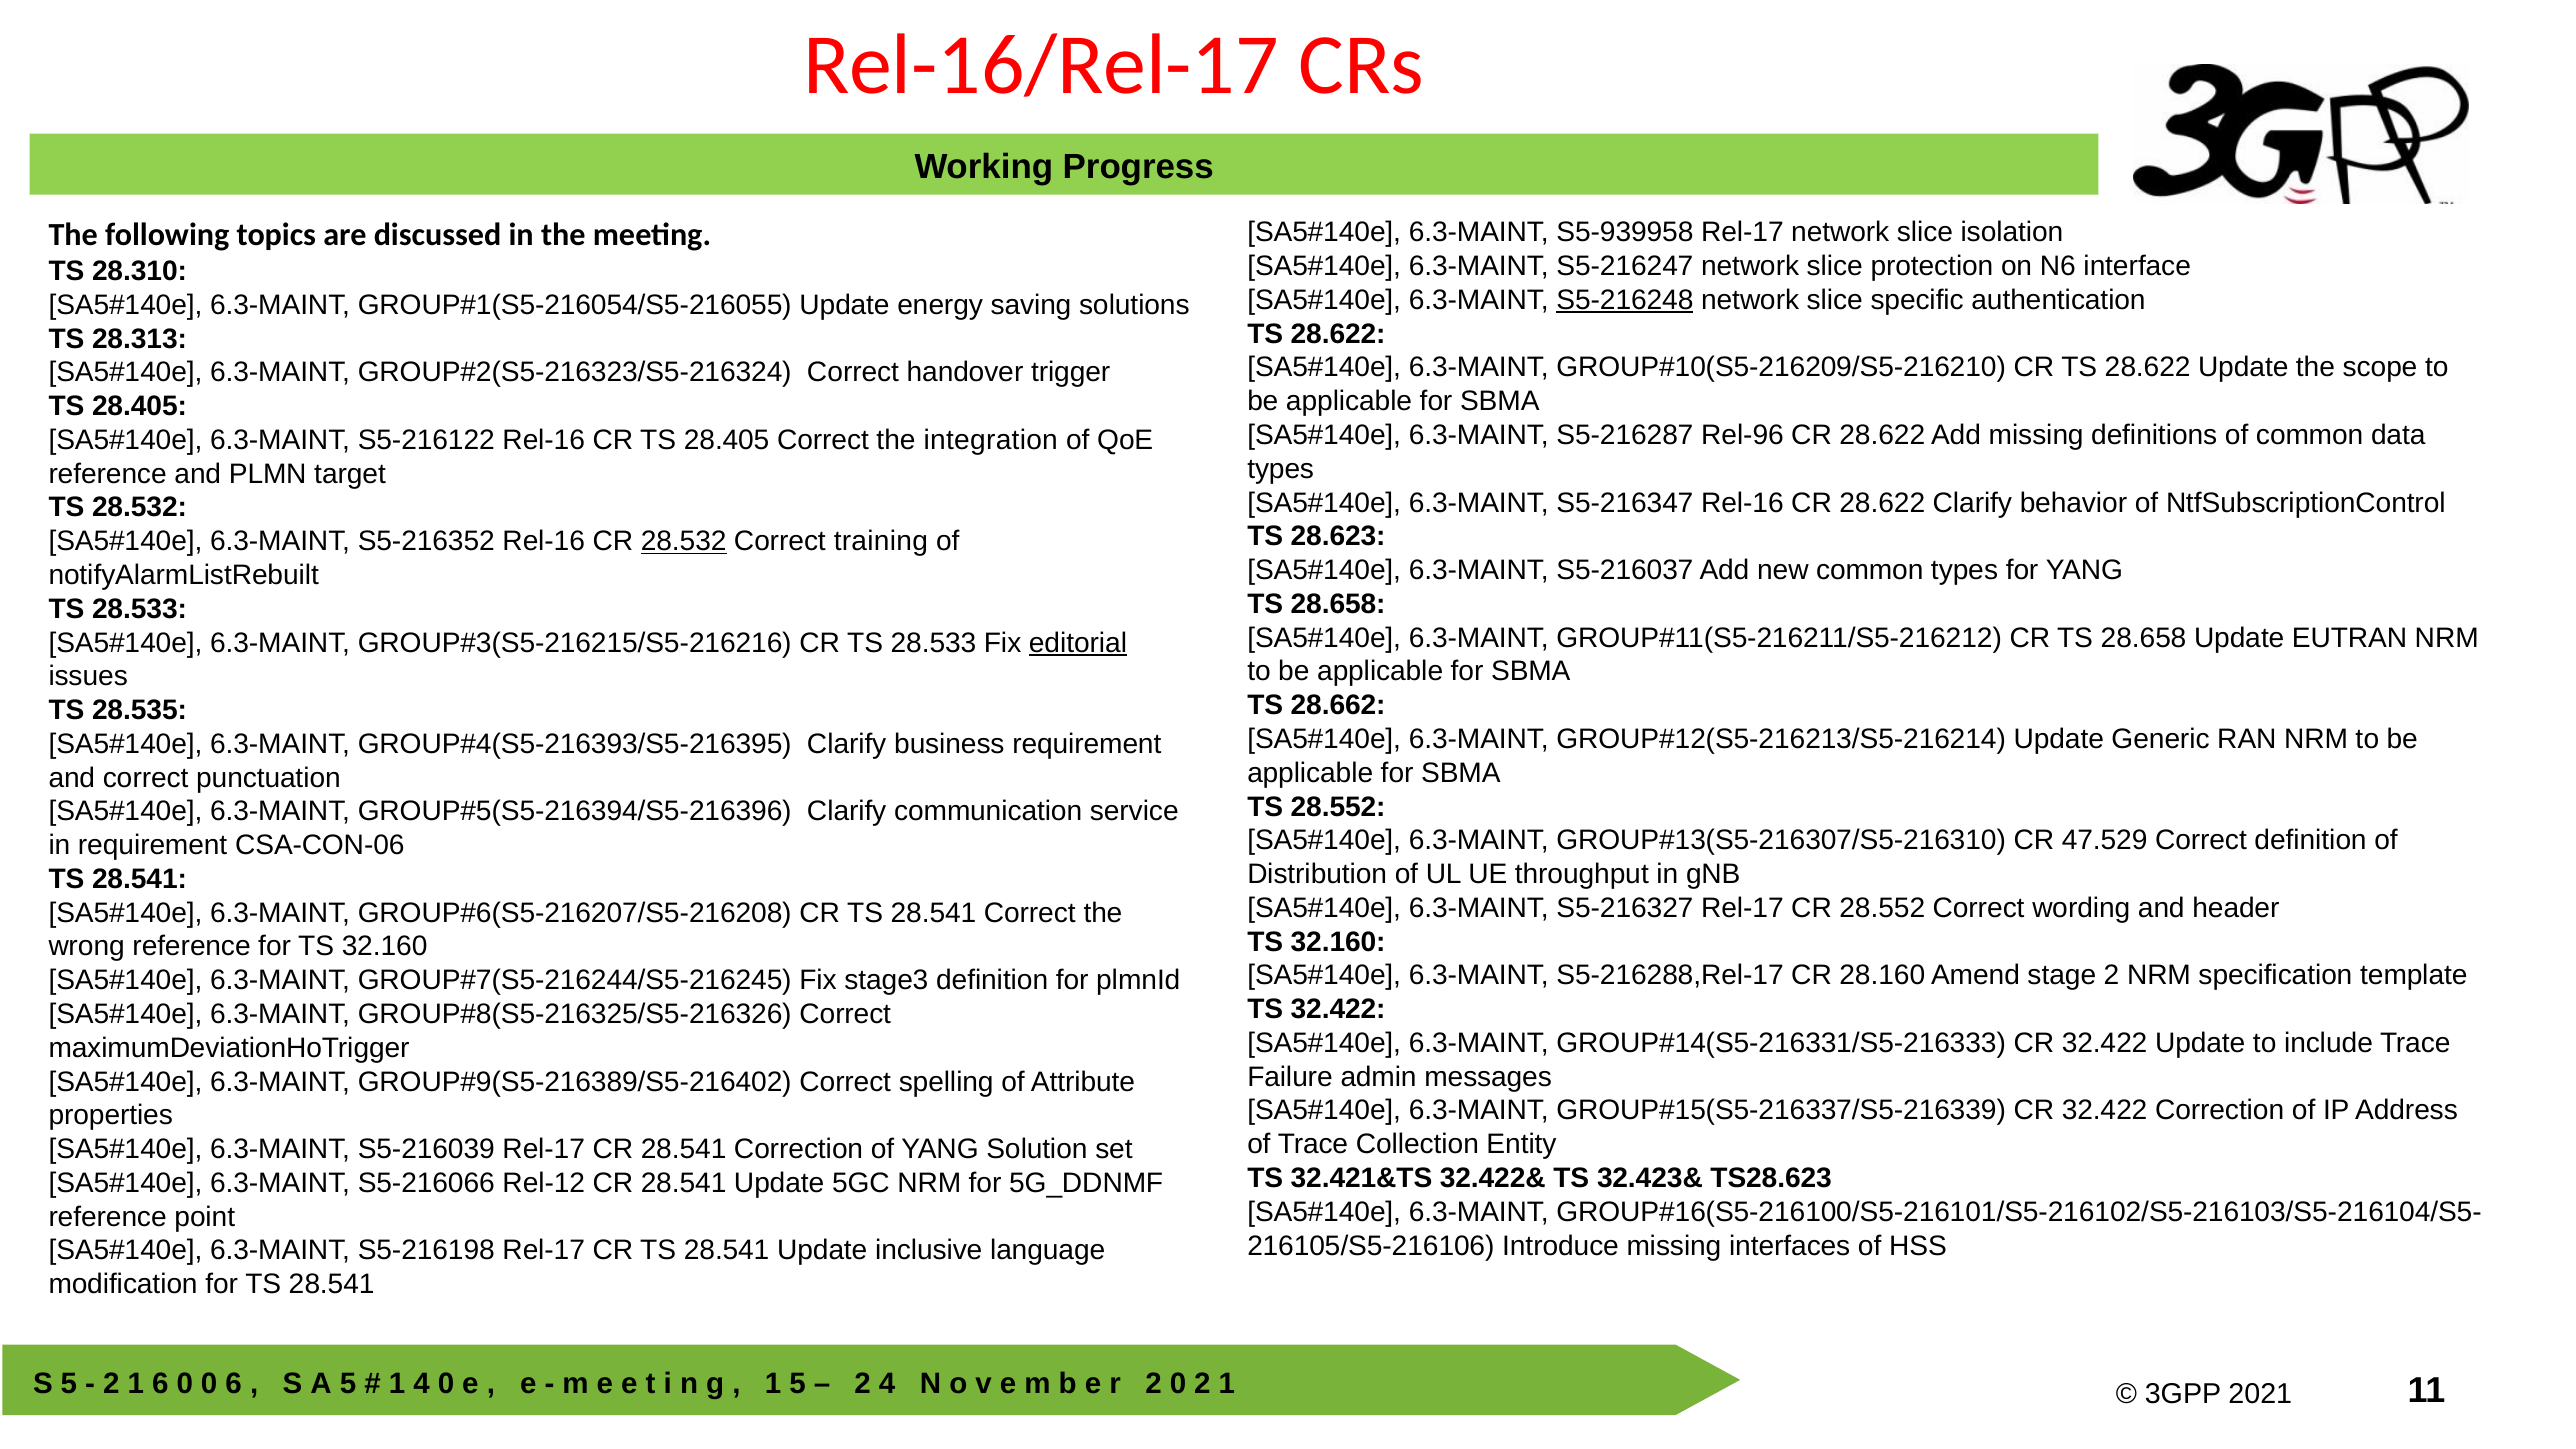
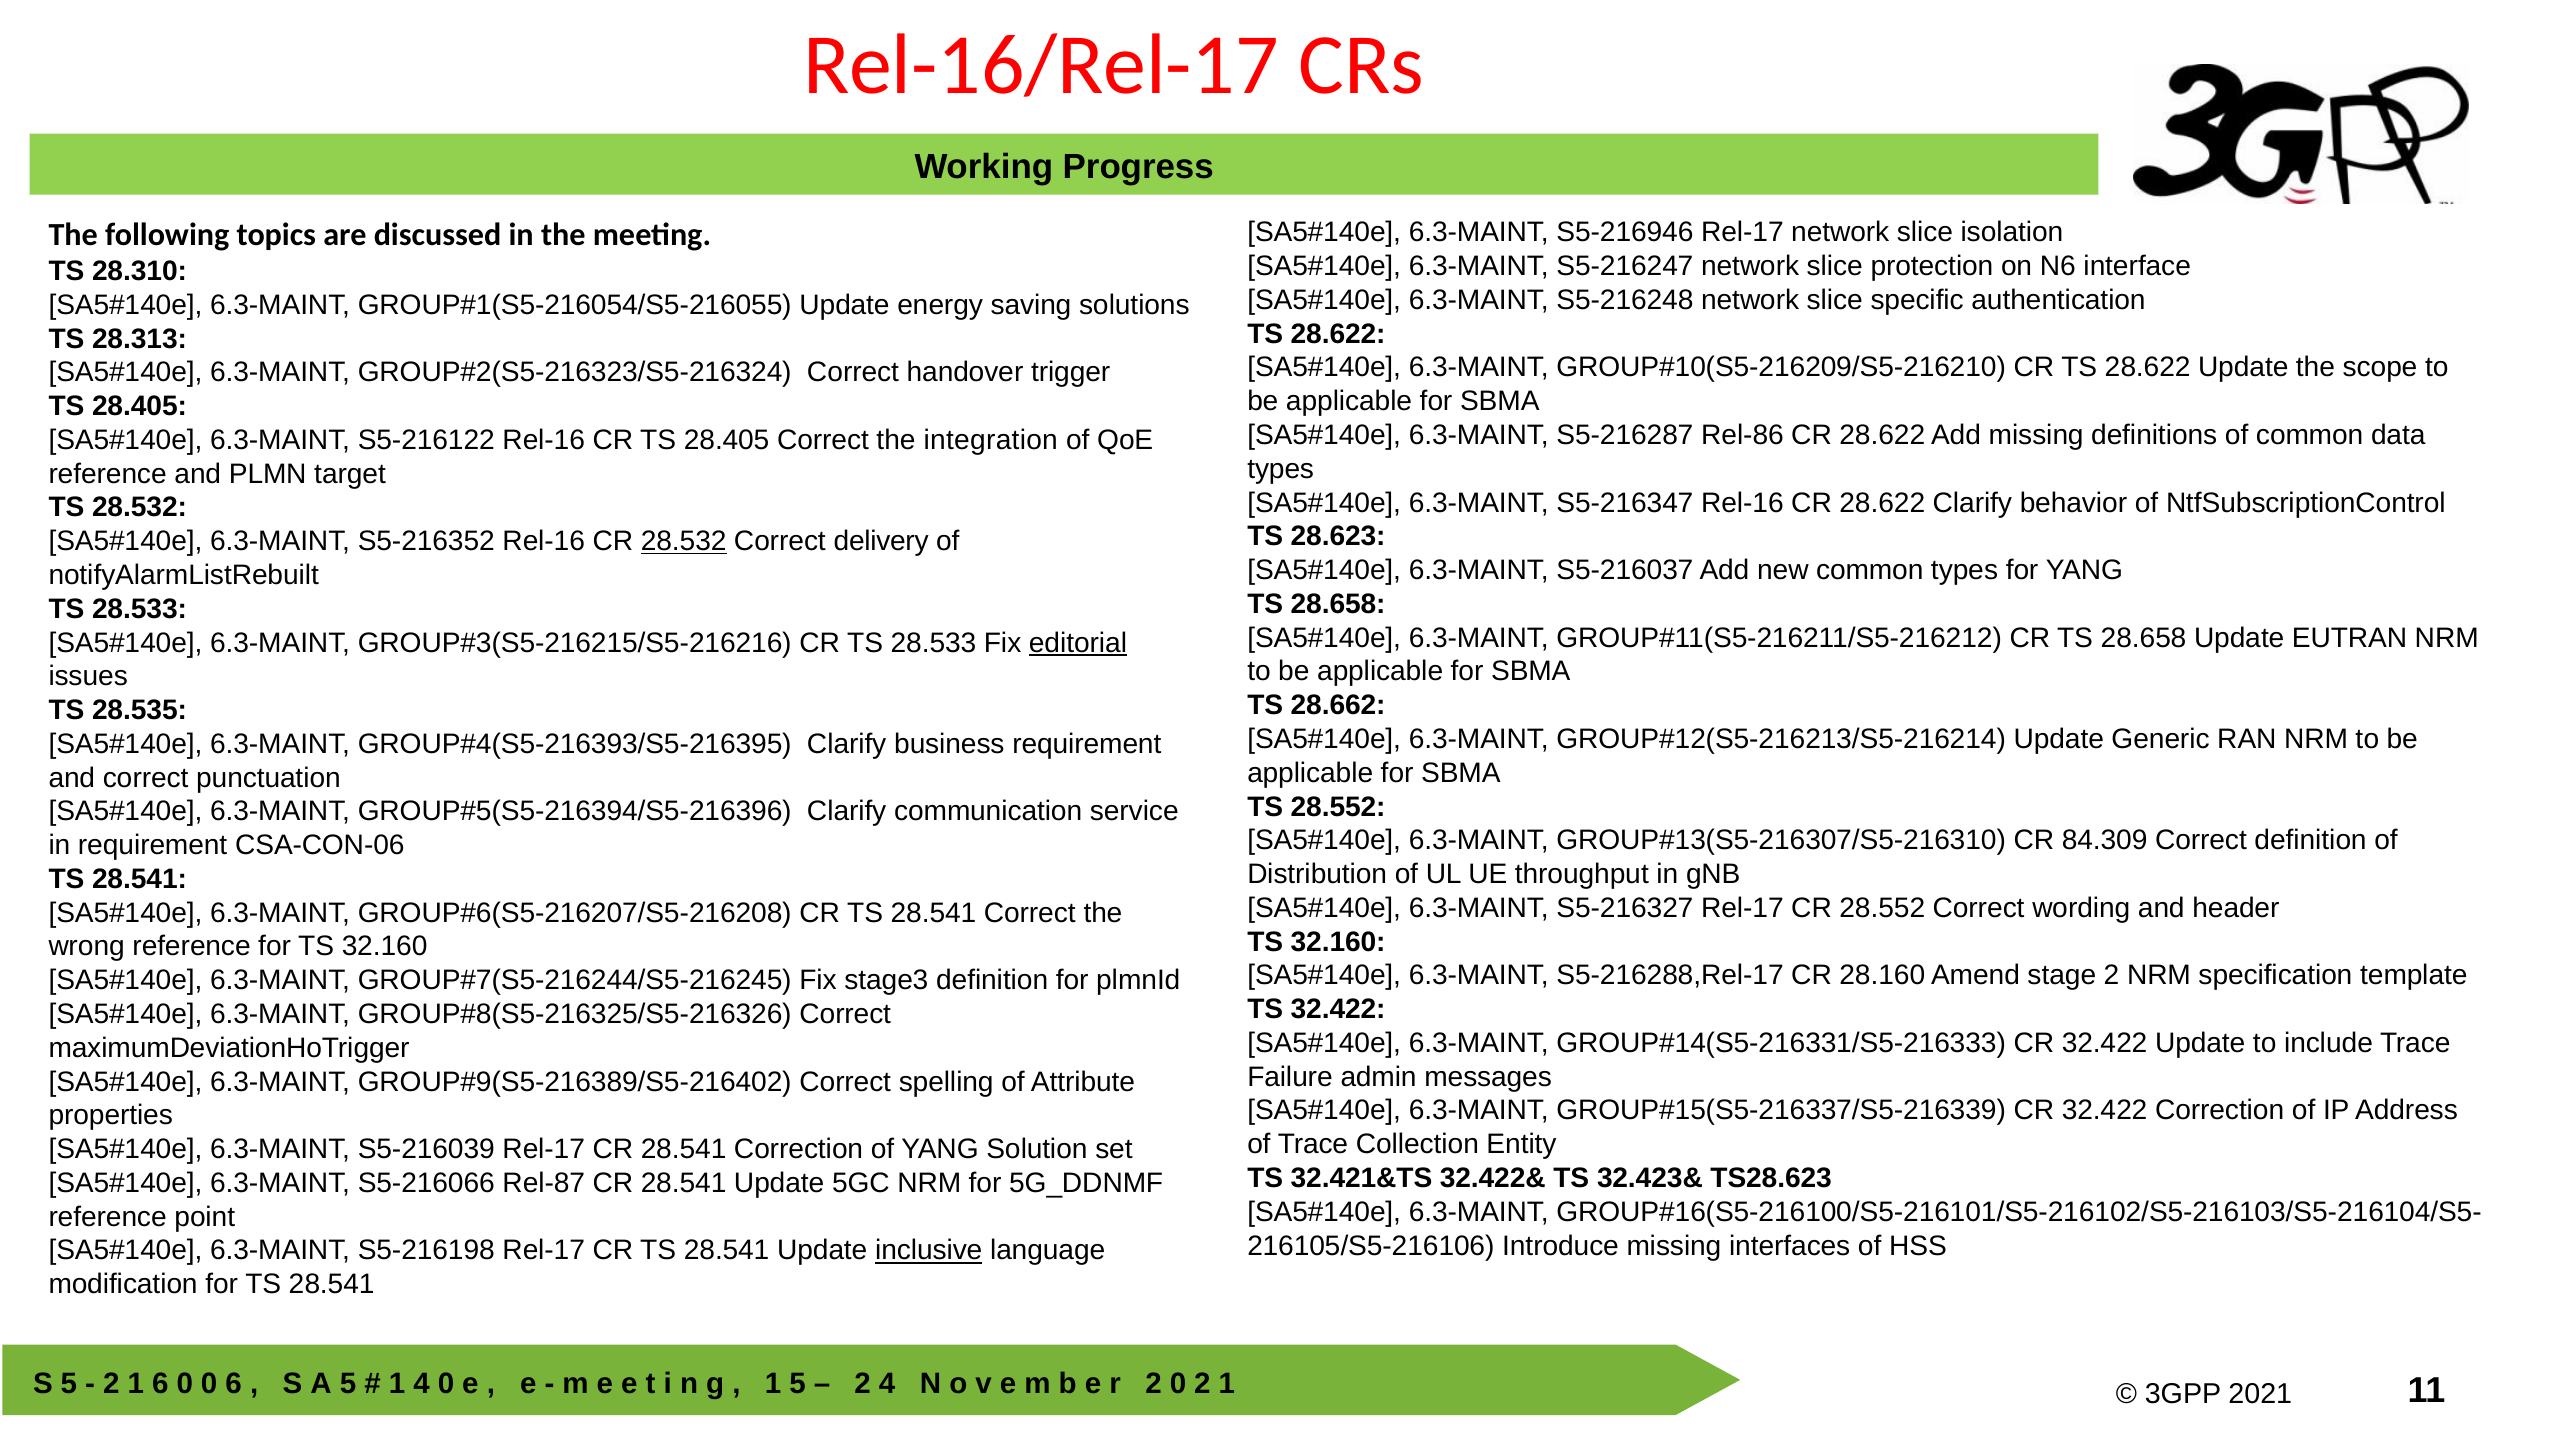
S5-939958: S5-939958 -> S5-216946 (1625, 233)
S5-216248 underline: present -> none (1625, 300)
Rel-96: Rel-96 -> Rel-86 (1742, 435)
training: training -> delivery (881, 541)
47.529: 47.529 -> 84.309 (2105, 840)
Rel-12: Rel-12 -> Rel-87 (544, 1183)
inclusive underline: none -> present (929, 1251)
